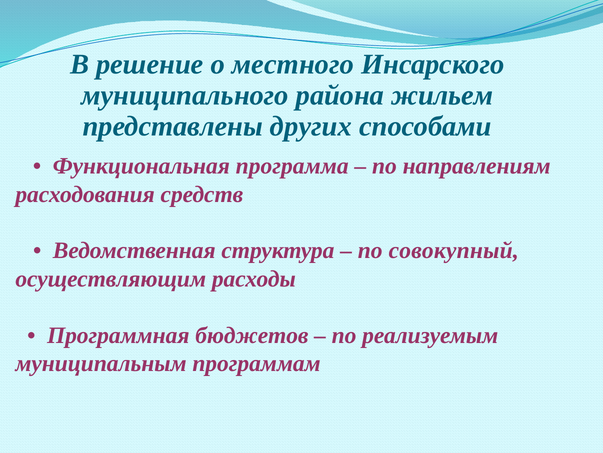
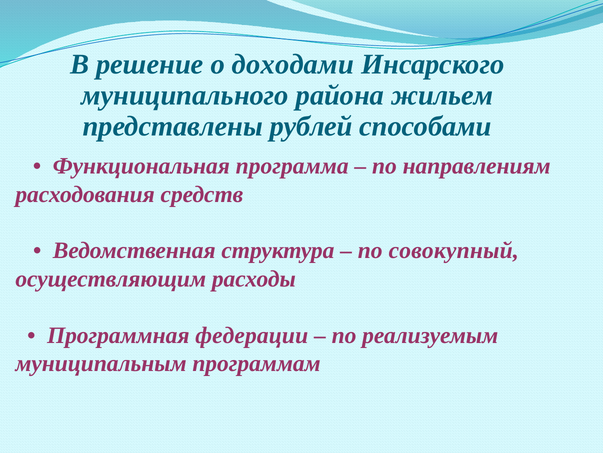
местного: местного -> доходами (293, 64)
других: других -> рублей (311, 126)
бюджетов: бюджетов -> федерации (252, 335)
